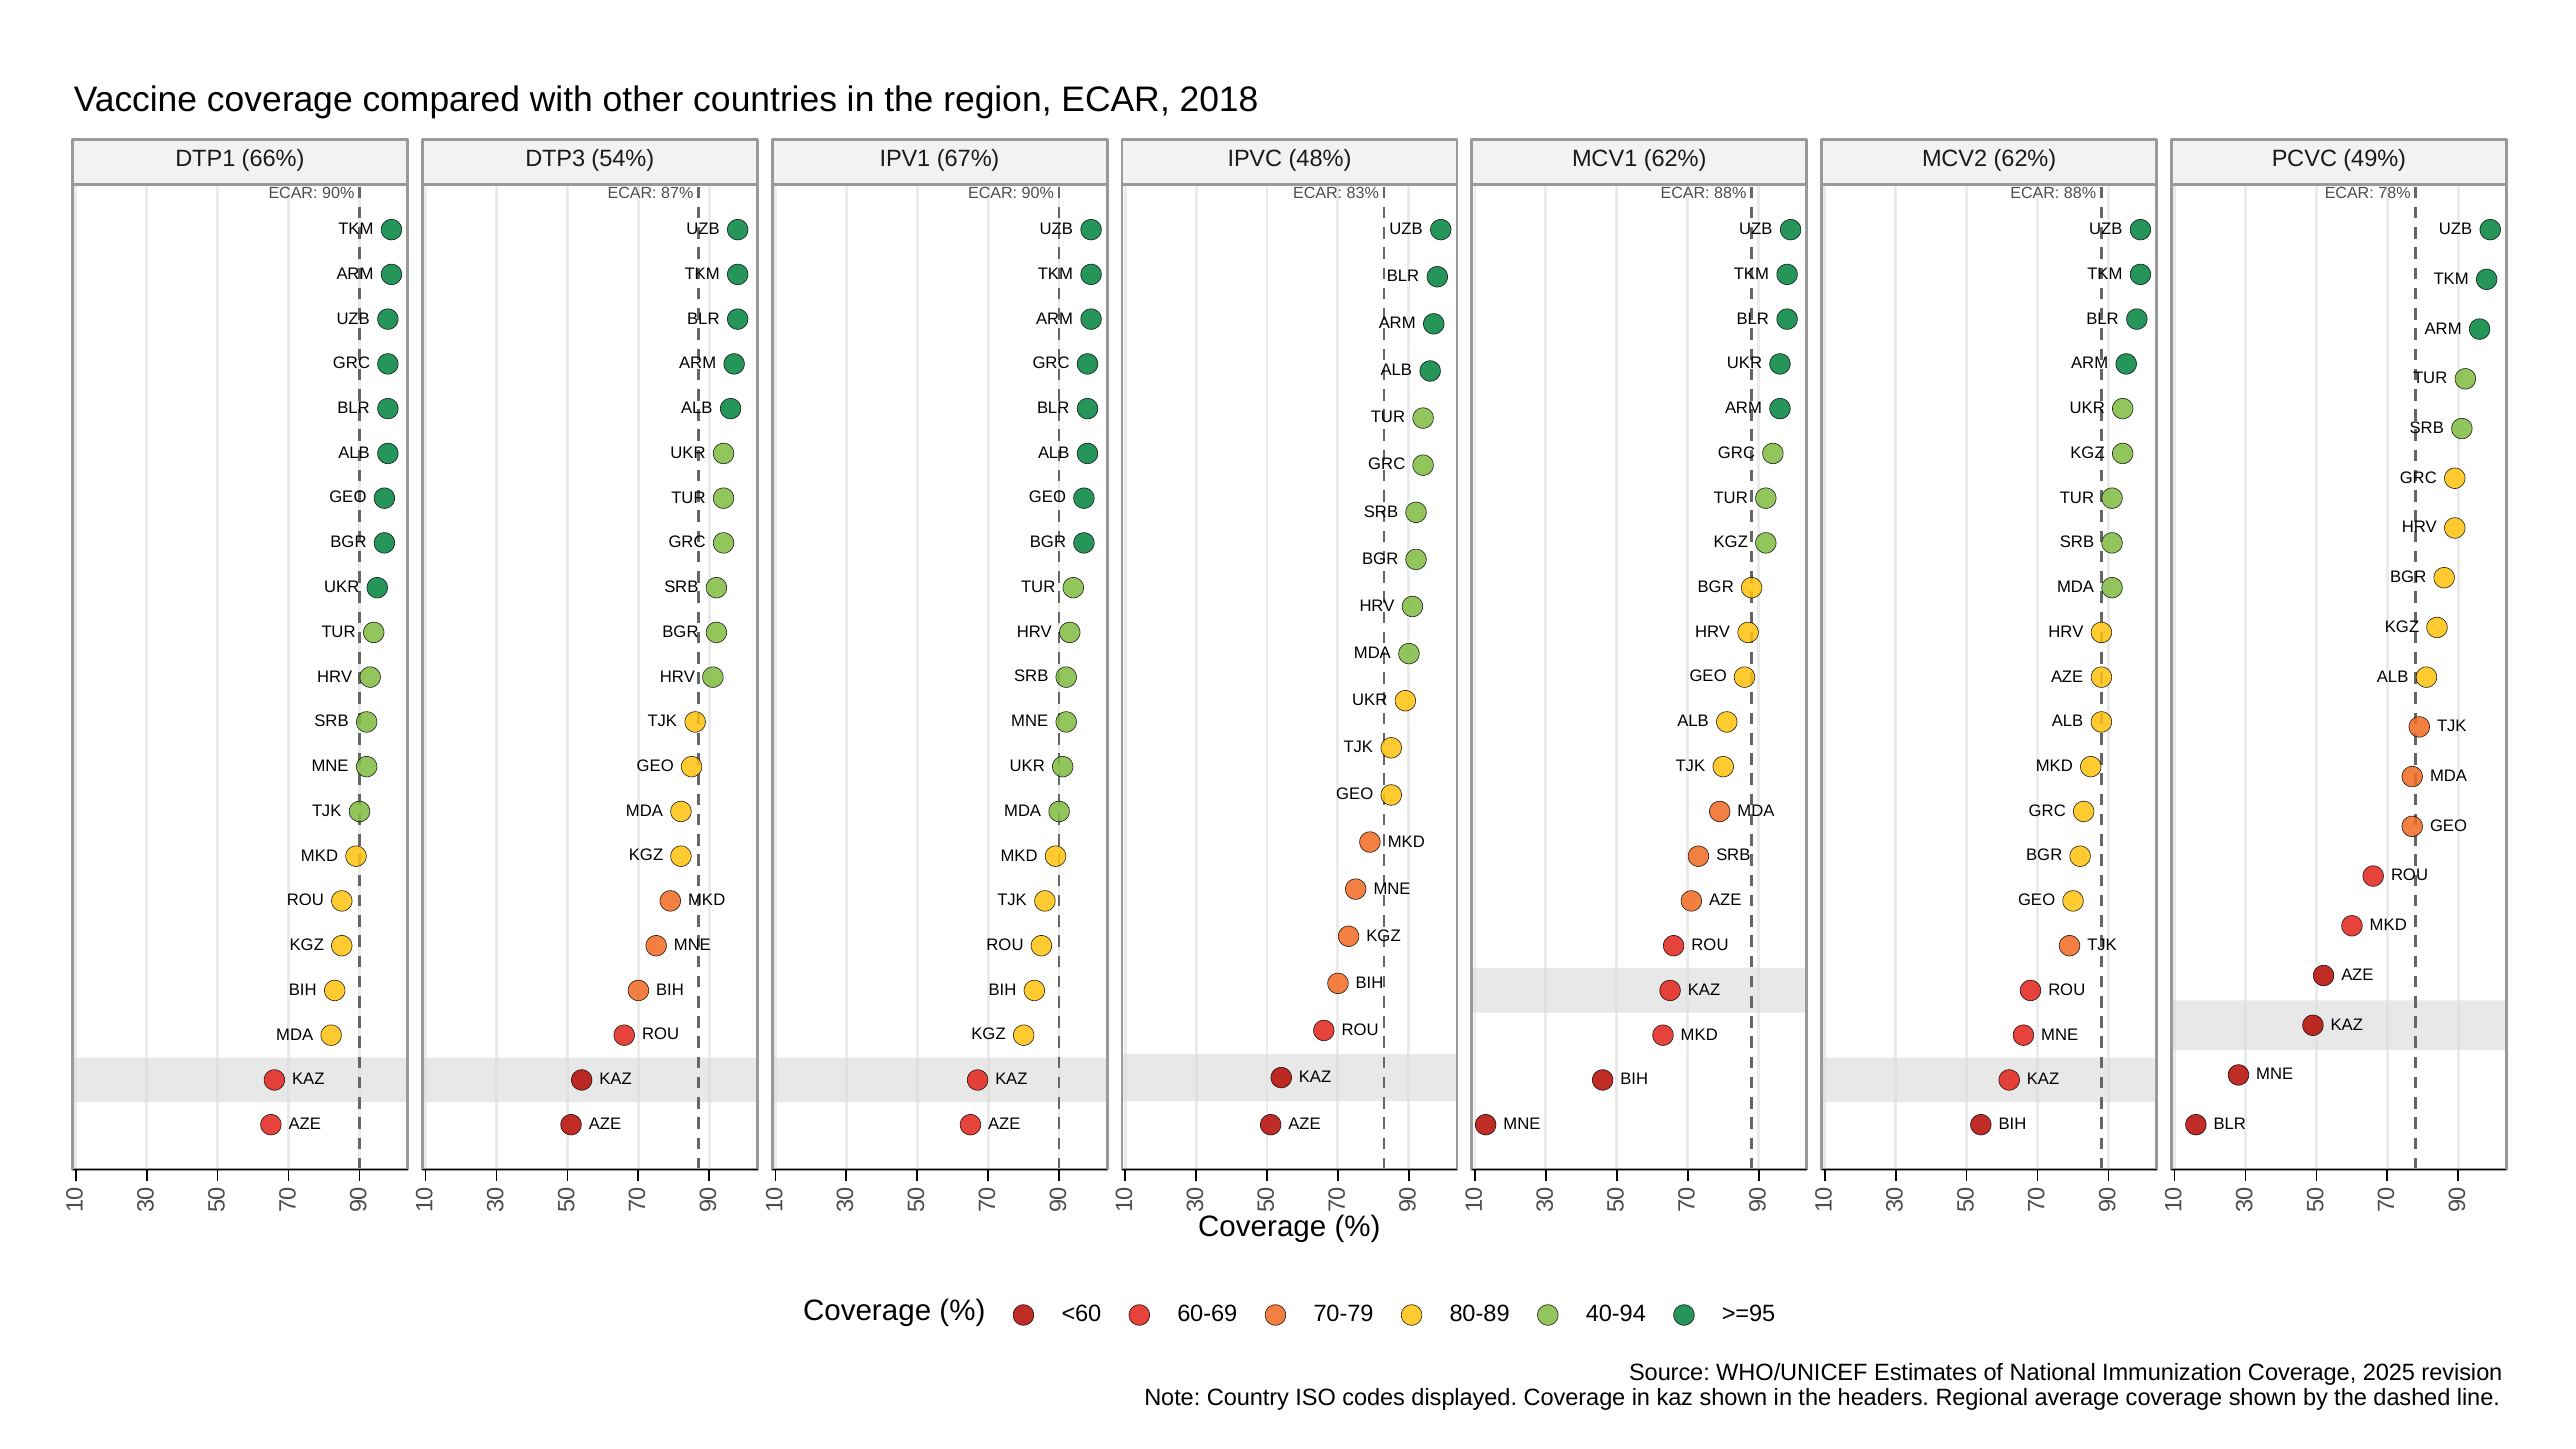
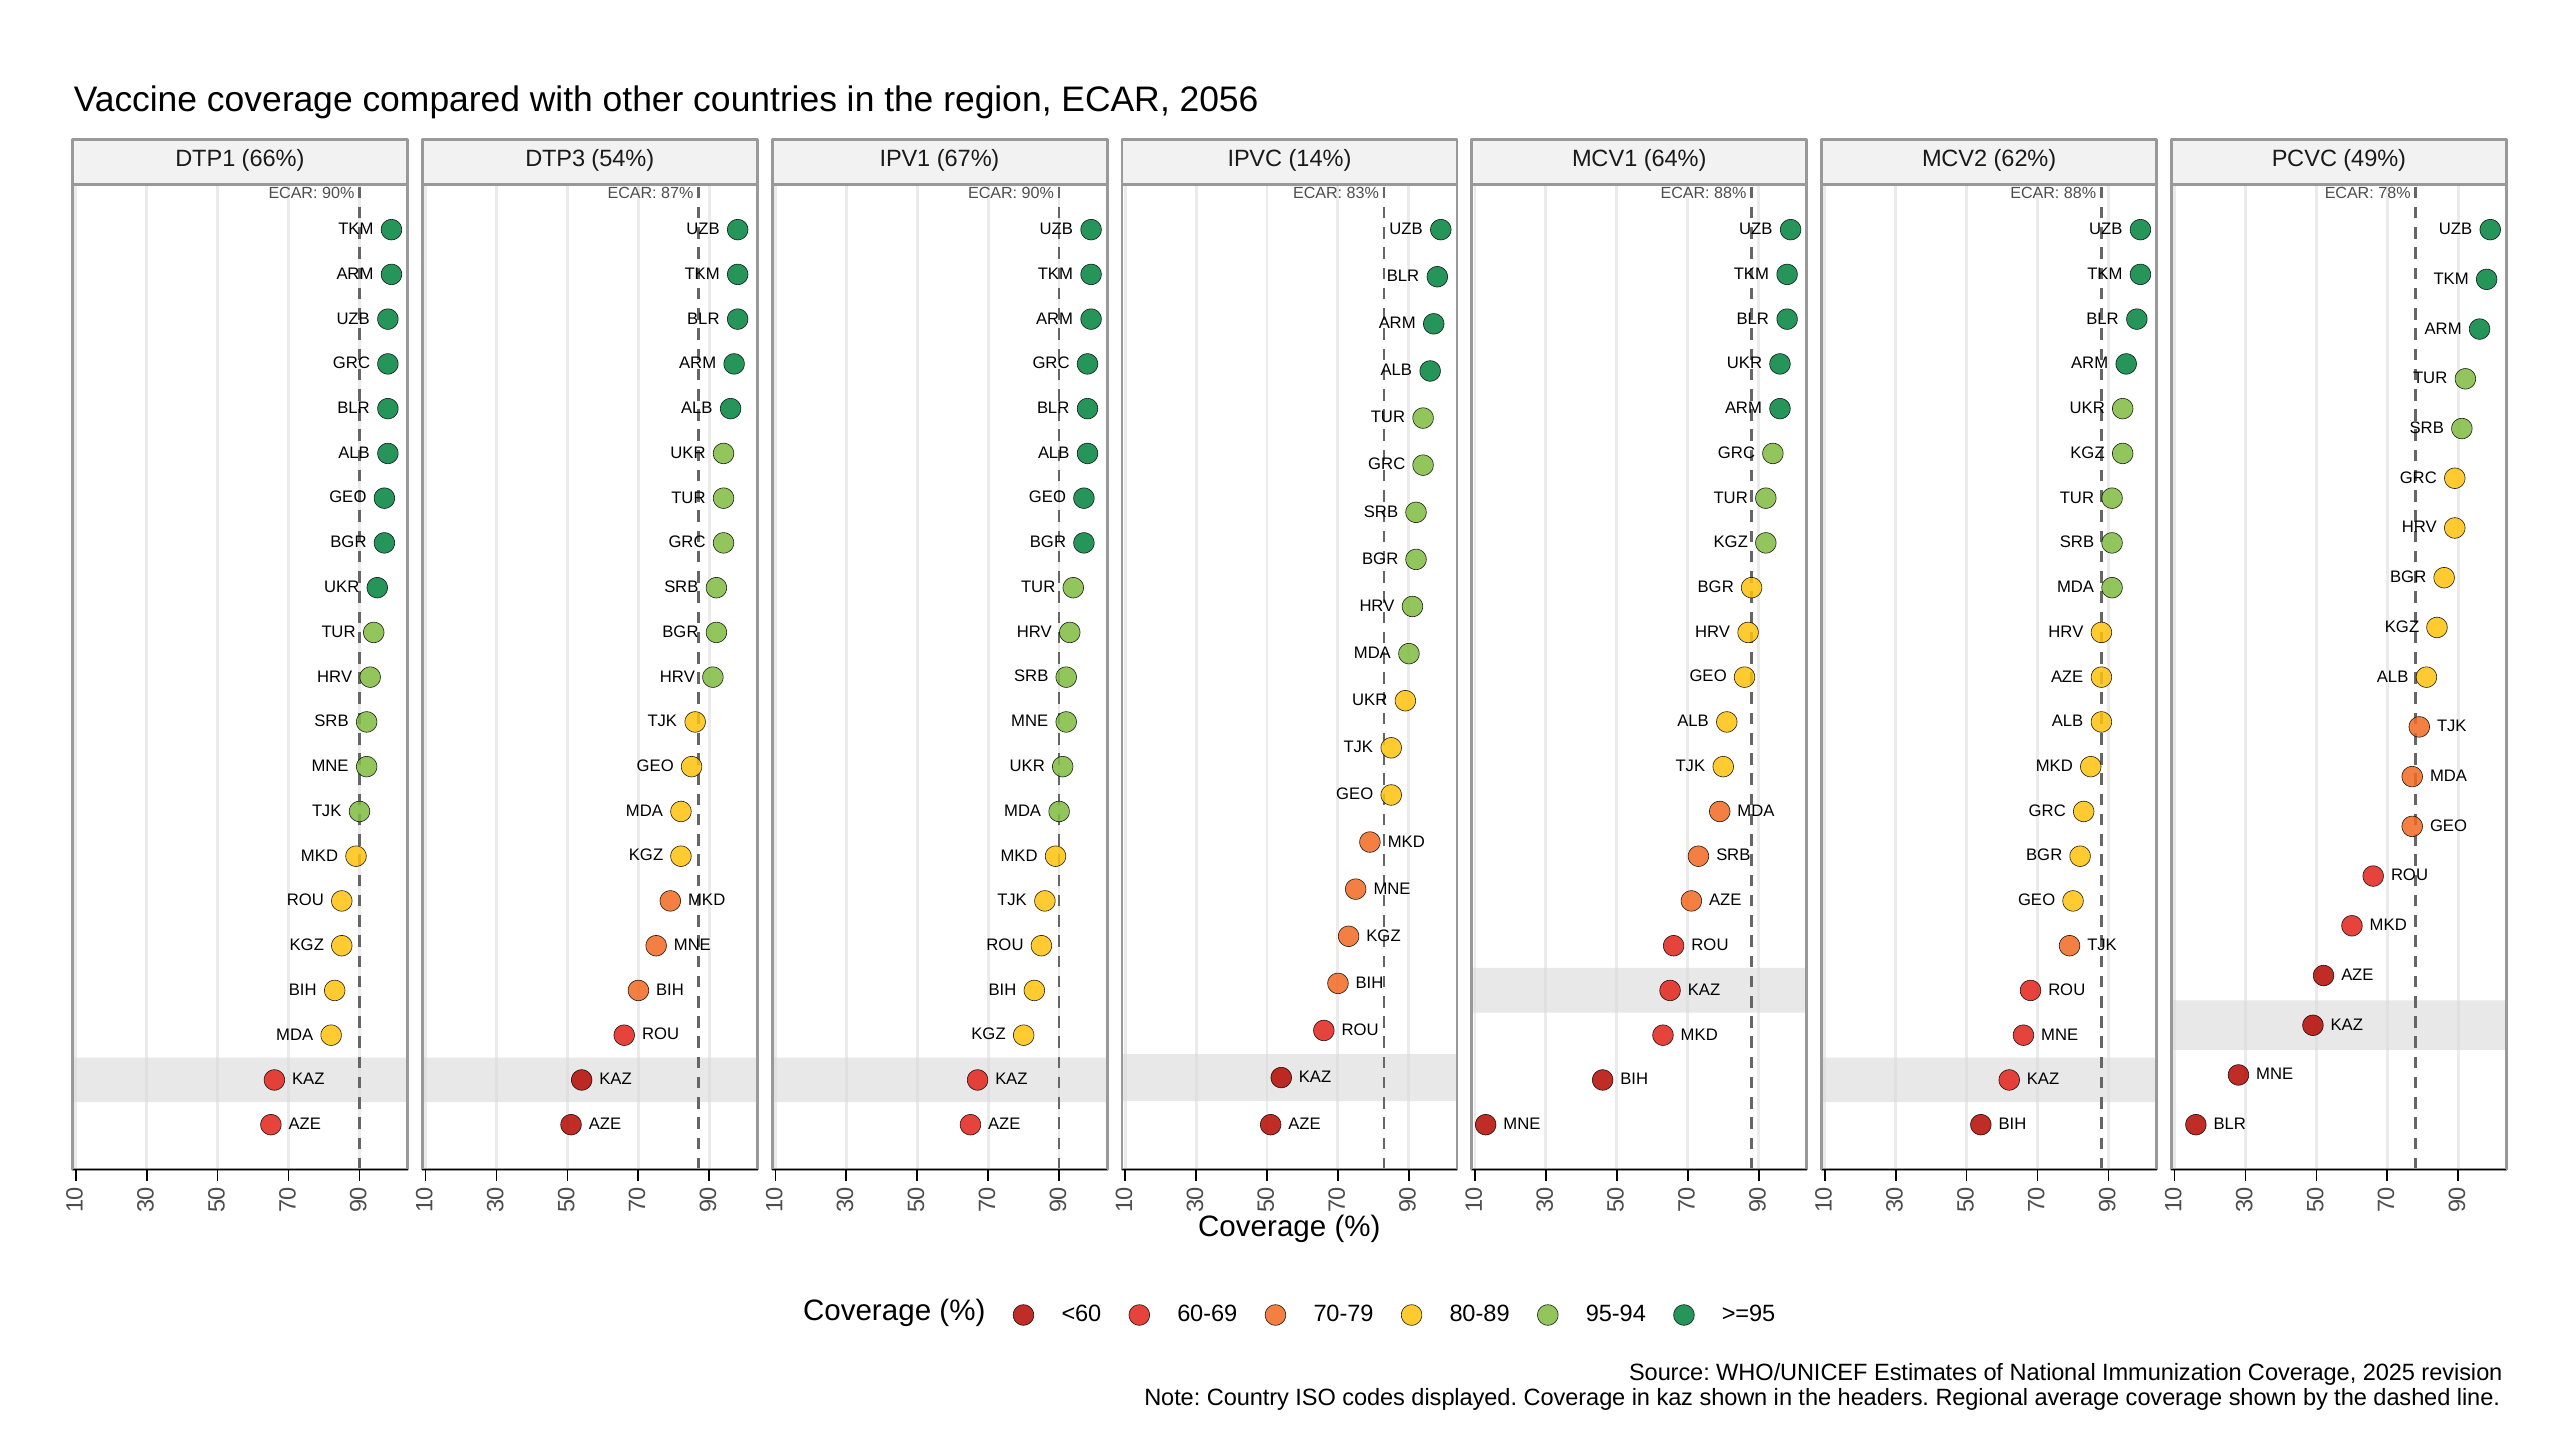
2018: 2018 -> 2056 (1219, 100)
48%: 48% -> 14% (1320, 159)
MCV1 62%: 62% -> 64% (1675, 159)
40-94: 40-94 -> 95-94 (1616, 1314)
